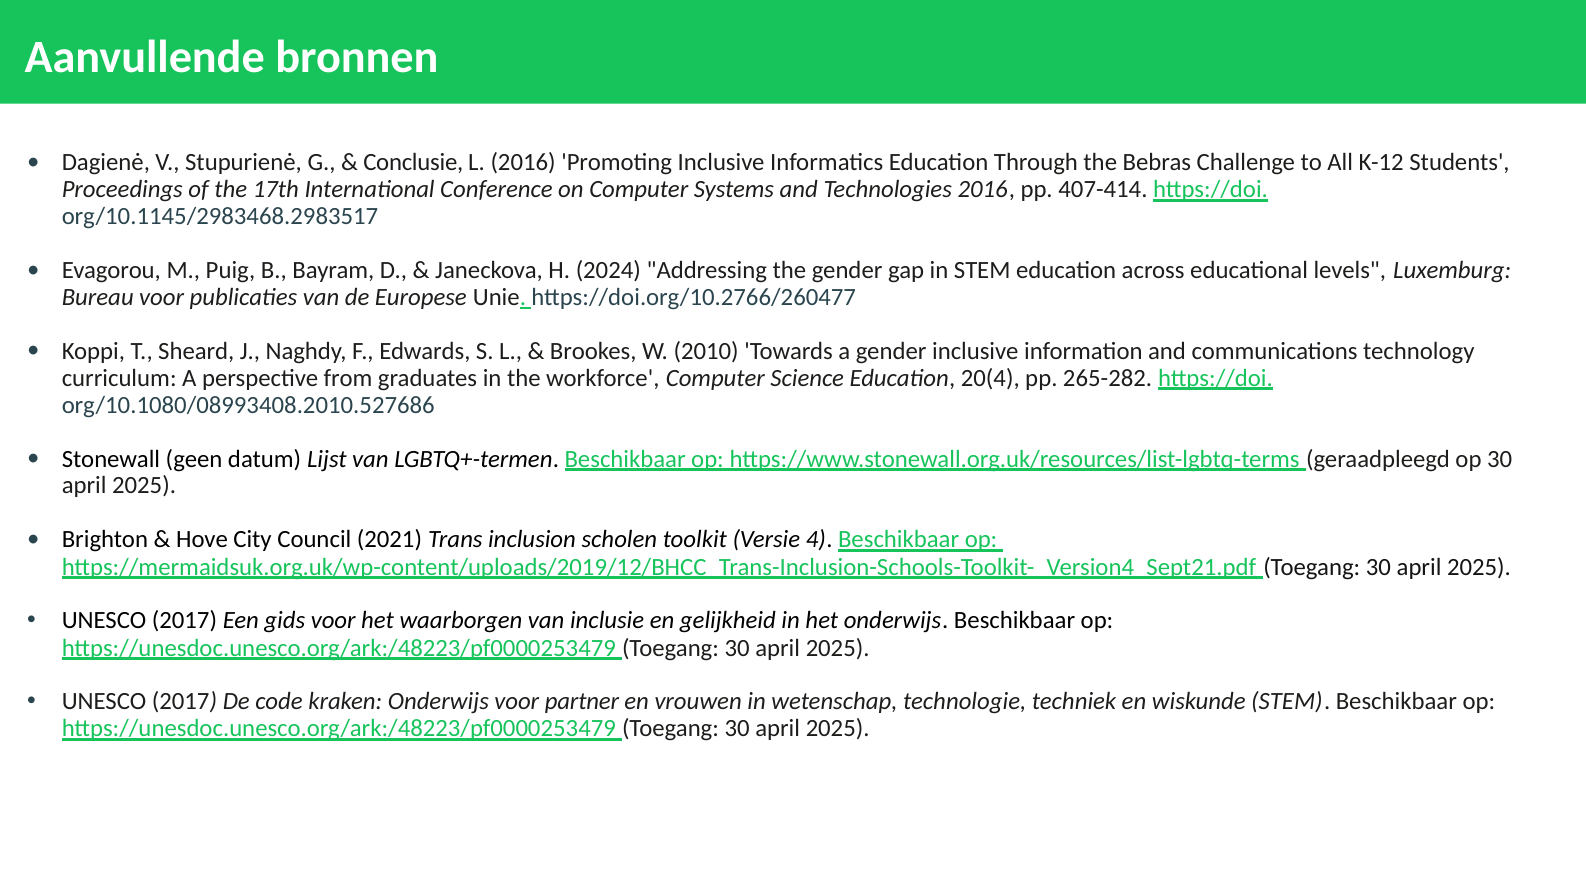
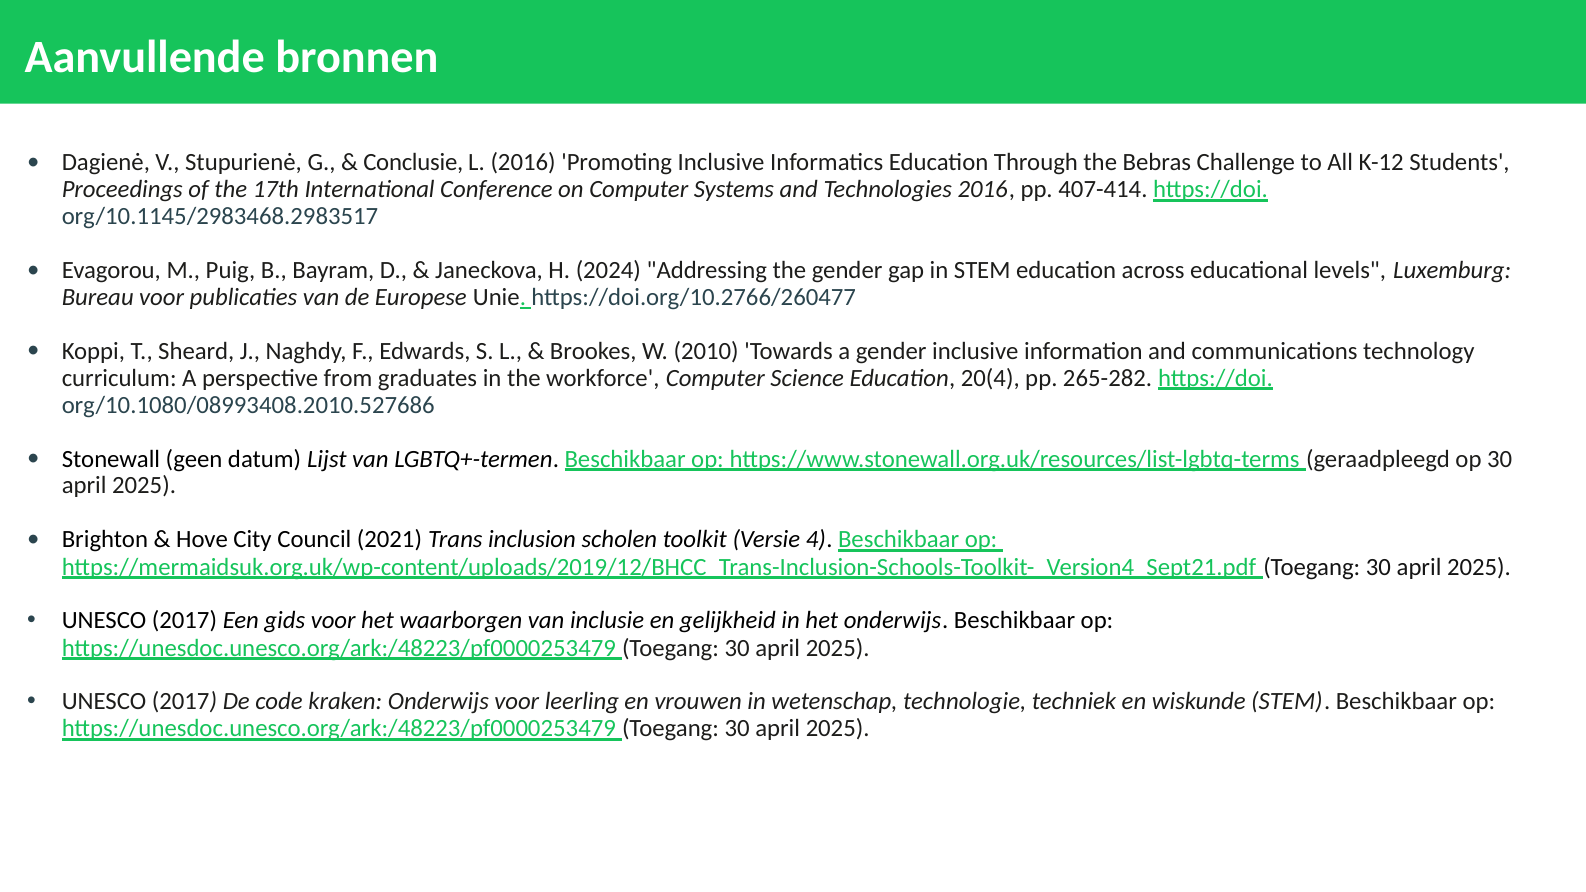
partner: partner -> leerling (582, 701)
